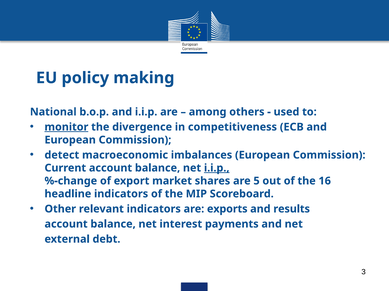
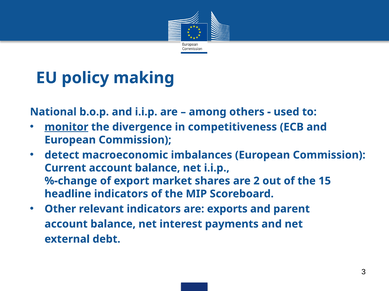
i.i.p underline: present -> none (217, 168)
5: 5 -> 2 (257, 181)
16: 16 -> 15 (325, 181)
results: results -> parent (292, 209)
